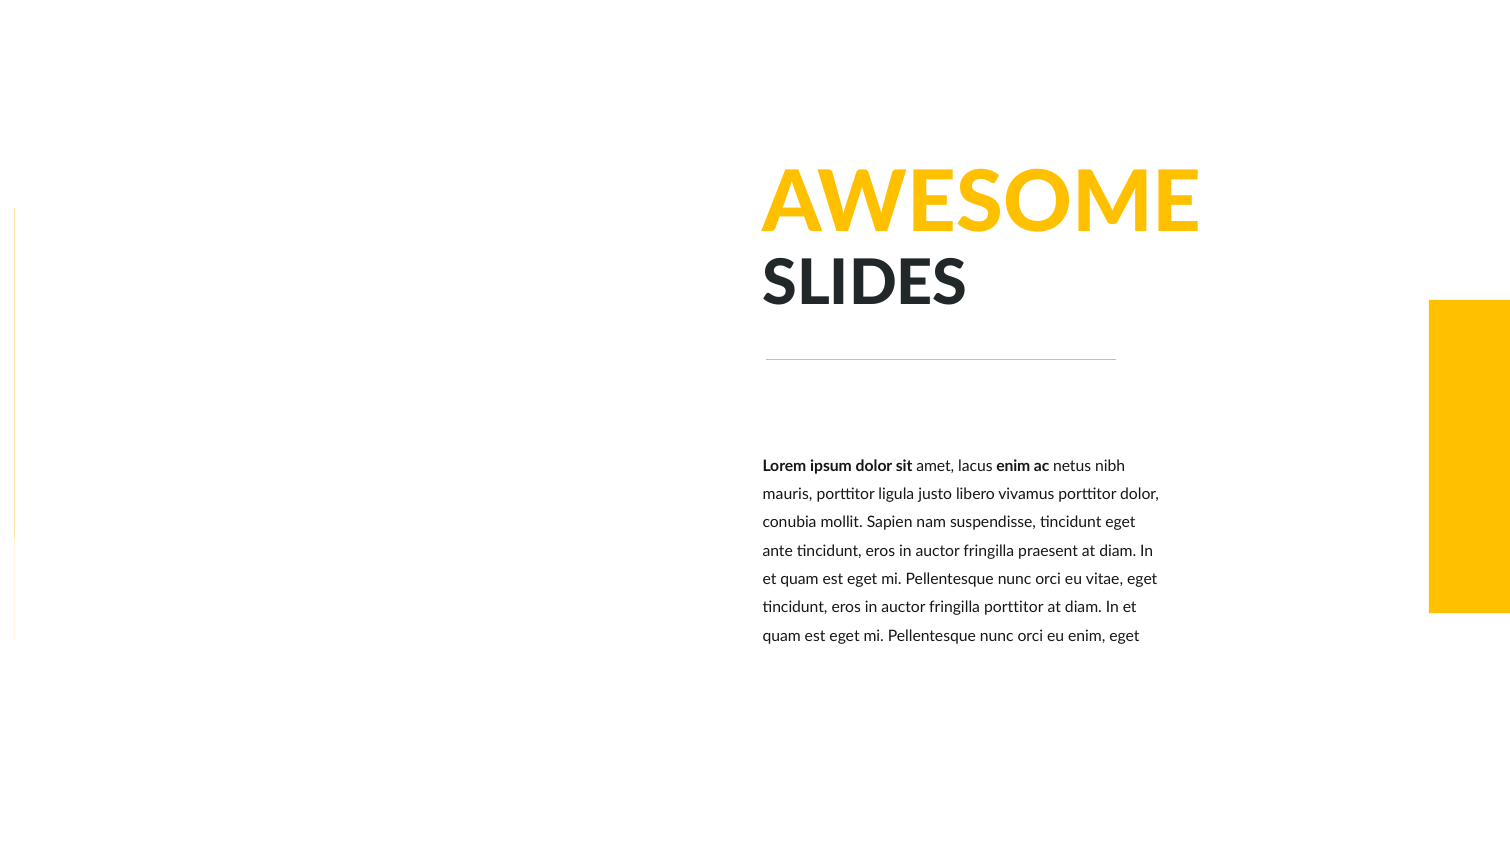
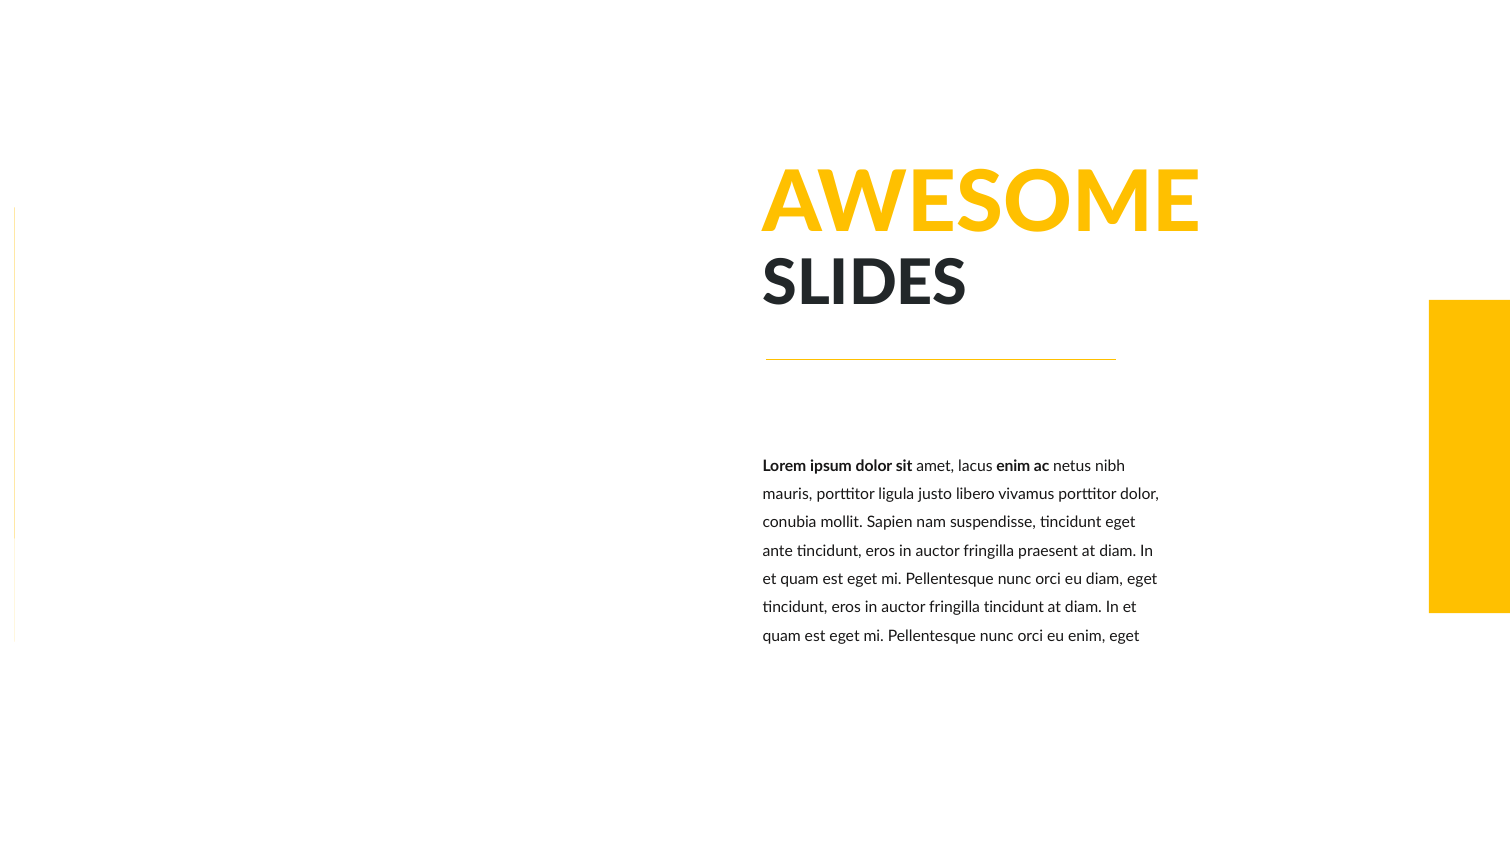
eu vitae: vitae -> diam (1104, 579)
fringilla porttitor: porttitor -> tincidunt (1014, 608)
